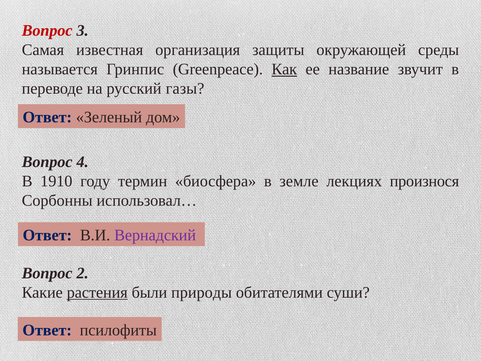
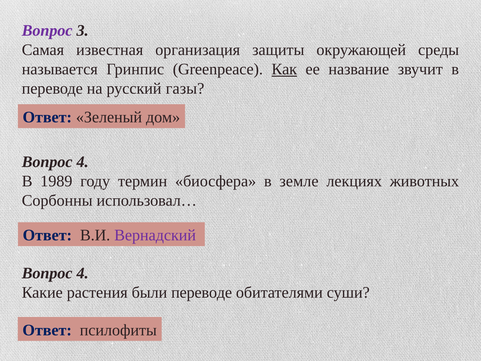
Вопрос colour: red -> purple (47, 31)
1910: 1910 -> 1989 (56, 181)
произнося: произнося -> животных (424, 181)
2: 2 -> 4 (83, 273)
растения underline: present -> none (97, 292)
были природы: природы -> переводе (202, 292)
